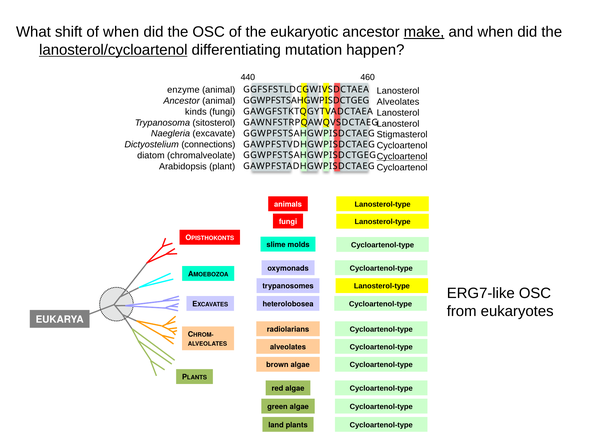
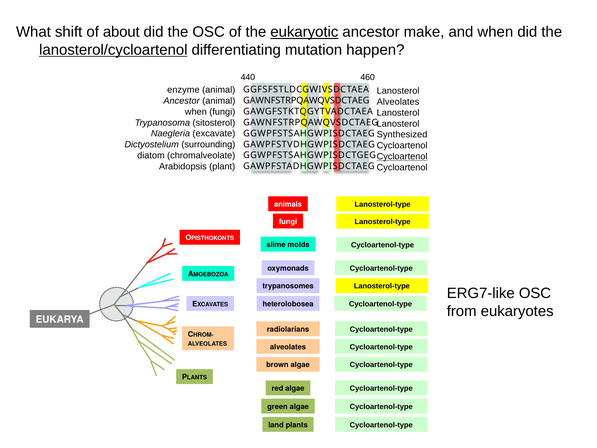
of when: when -> about (121, 32)
eukaryotic underline: none -> present (304, 32)
make underline: present -> none (424, 32)
GGWPFSTSAHGWPISDCTGEG: GGWPFSTSAHGWPISDCTGEG -> GAWNFSTRPQAWQVSDCTAEG (306, 100)
kinds: kinds -> when (196, 112)
Stigmasterol: Stigmasterol -> Synthesized (402, 135)
connections: connections -> surrounding (208, 145)
